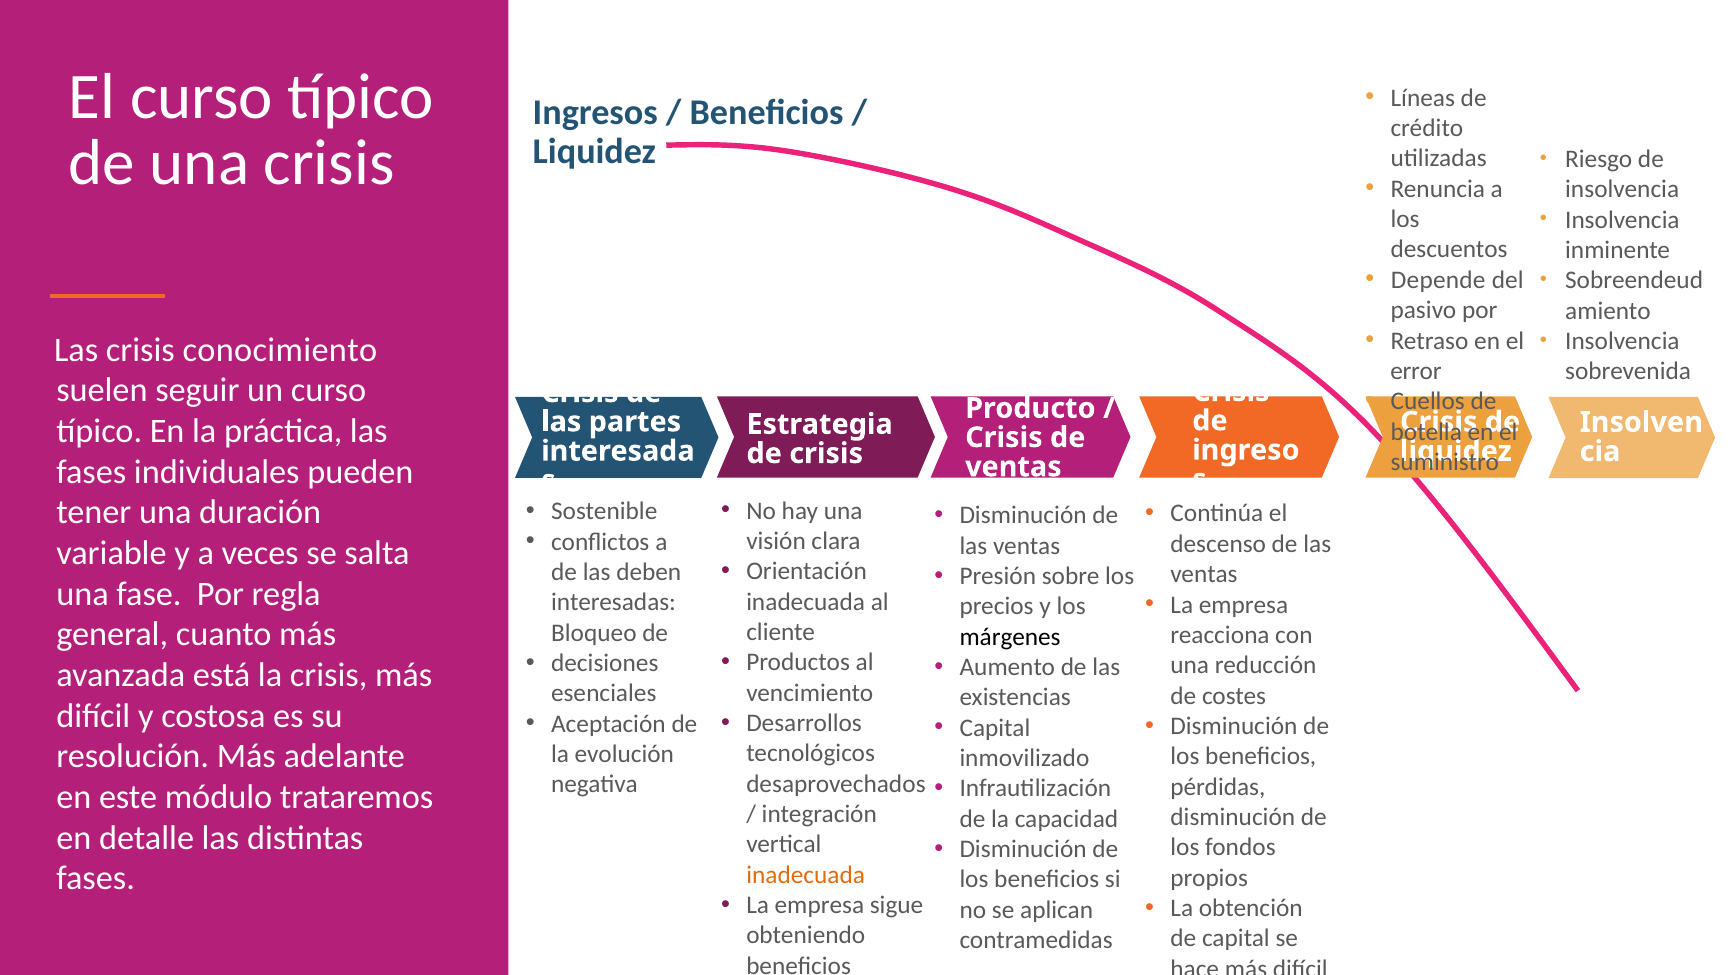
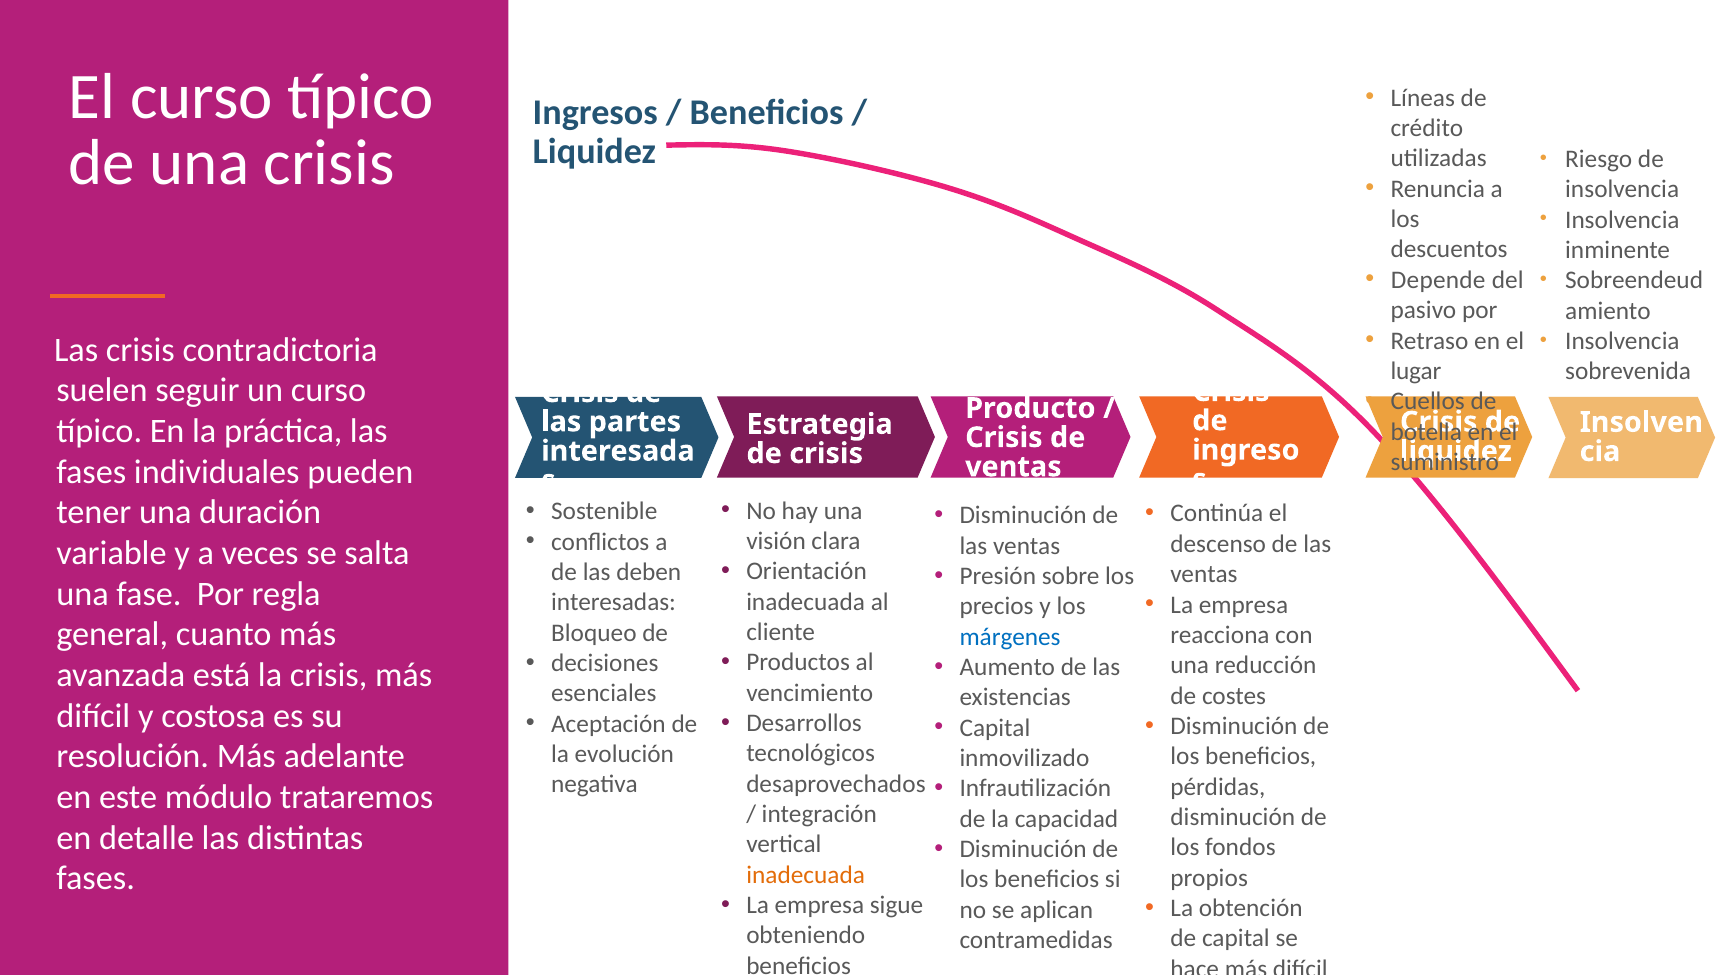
conocimiento: conocimiento -> contradictoria (280, 350)
error: error -> lugar (1416, 371)
márgenes colour: black -> blue (1010, 637)
